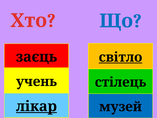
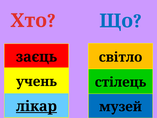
світло underline: present -> none (121, 57)
